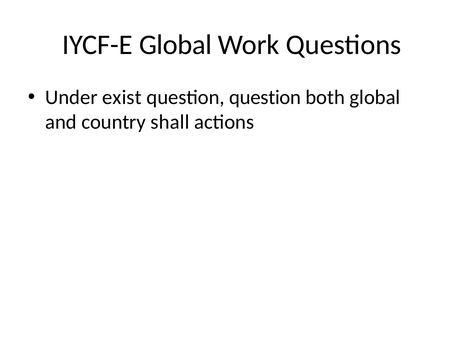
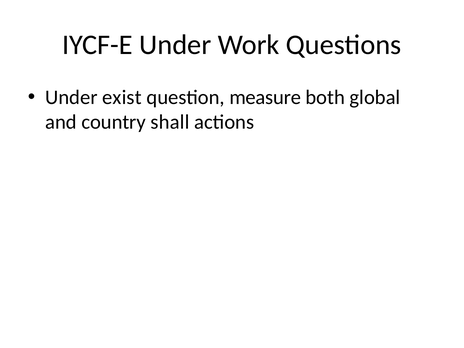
IYCF-E Global: Global -> Under (175, 45)
question question: question -> measure (265, 97)
